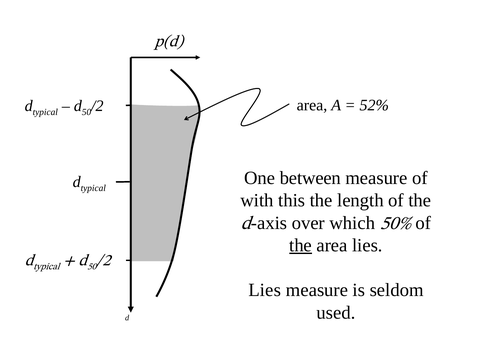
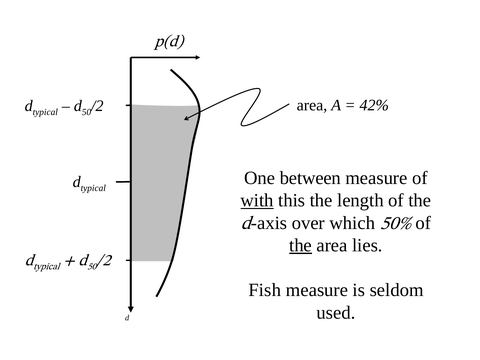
52%: 52% -> 42% (374, 105)
with underline: none -> present (257, 200)
Lies: Lies -> Fish (265, 290)
